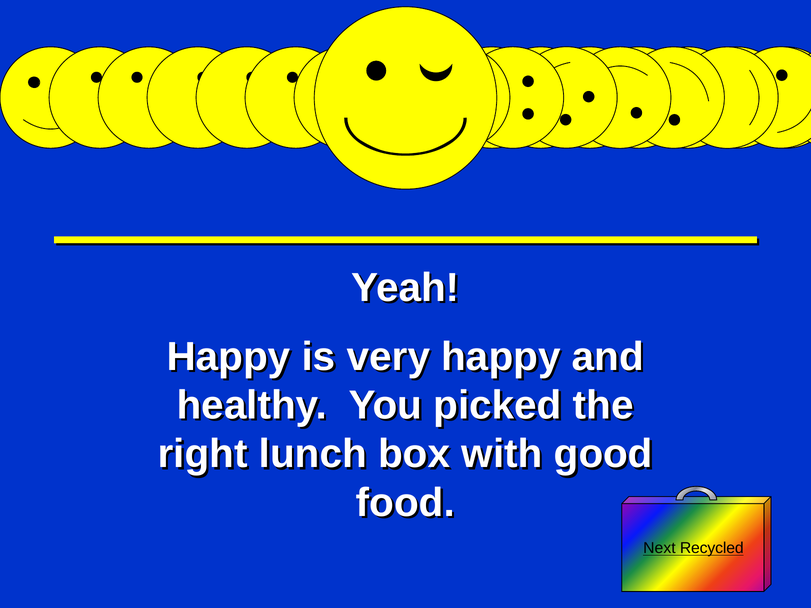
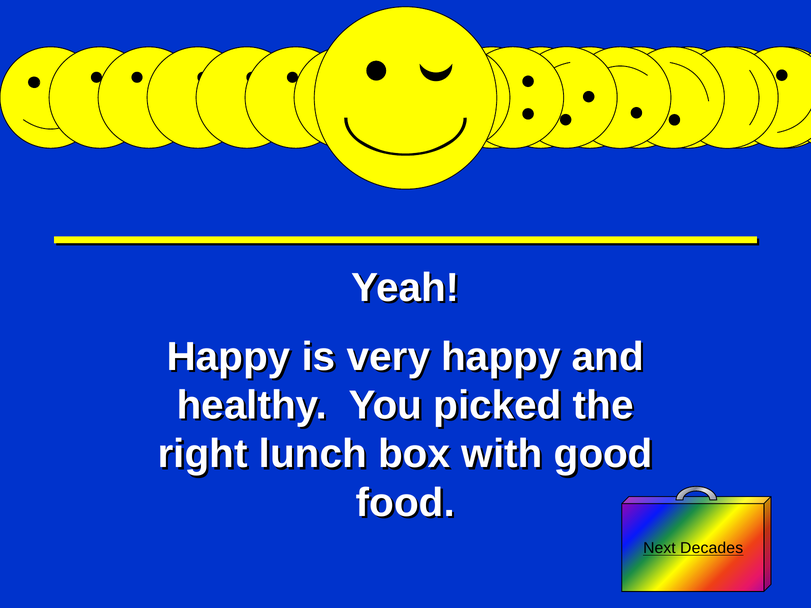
Recycled: Recycled -> Decades (712, 548)
